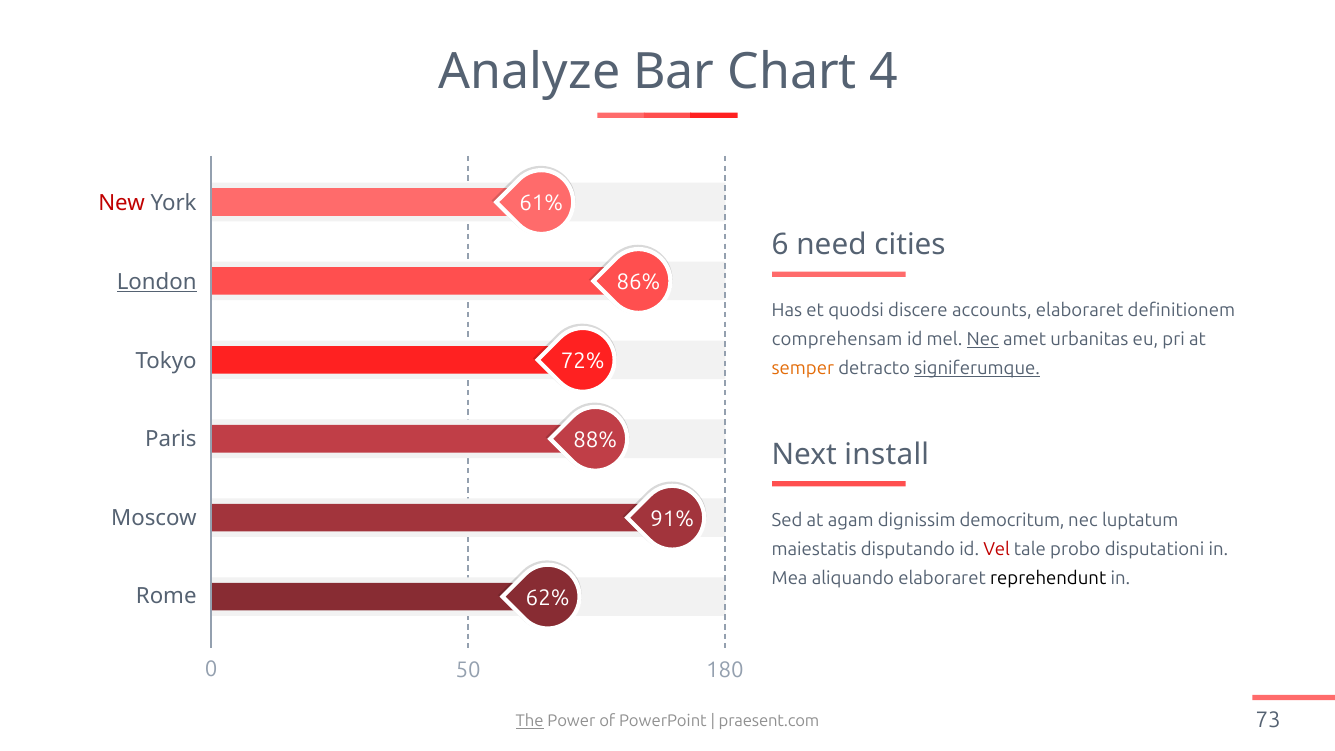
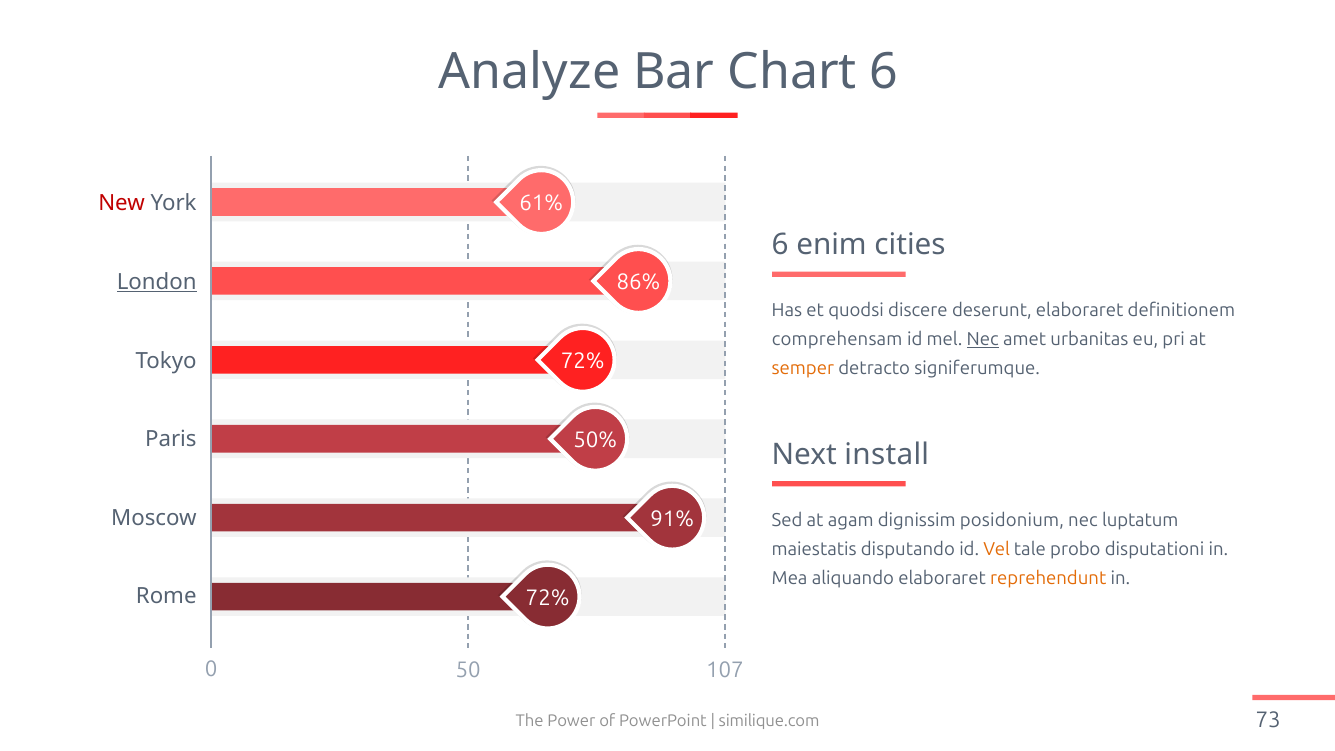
Chart 4: 4 -> 6 (884, 72)
need: need -> enim (832, 245)
accounts: accounts -> deserunt (992, 310)
signiferumque underline: present -> none (977, 368)
88%: 88% -> 50% (595, 440)
democritum: democritum -> posidonium (1012, 520)
Vel colour: red -> orange (997, 549)
reprehendunt colour: black -> orange (1048, 578)
62%: 62% -> 72% (548, 598)
180: 180 -> 107 (725, 670)
The underline: present -> none (530, 721)
praesent.com: praesent.com -> similique.com (769, 721)
